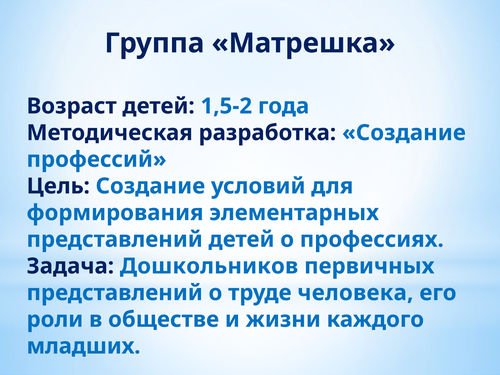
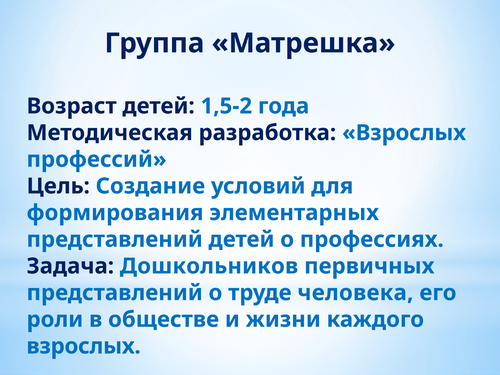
разработка Создание: Создание -> Взрослых (404, 133)
младших: младших -> взрослых (84, 346)
